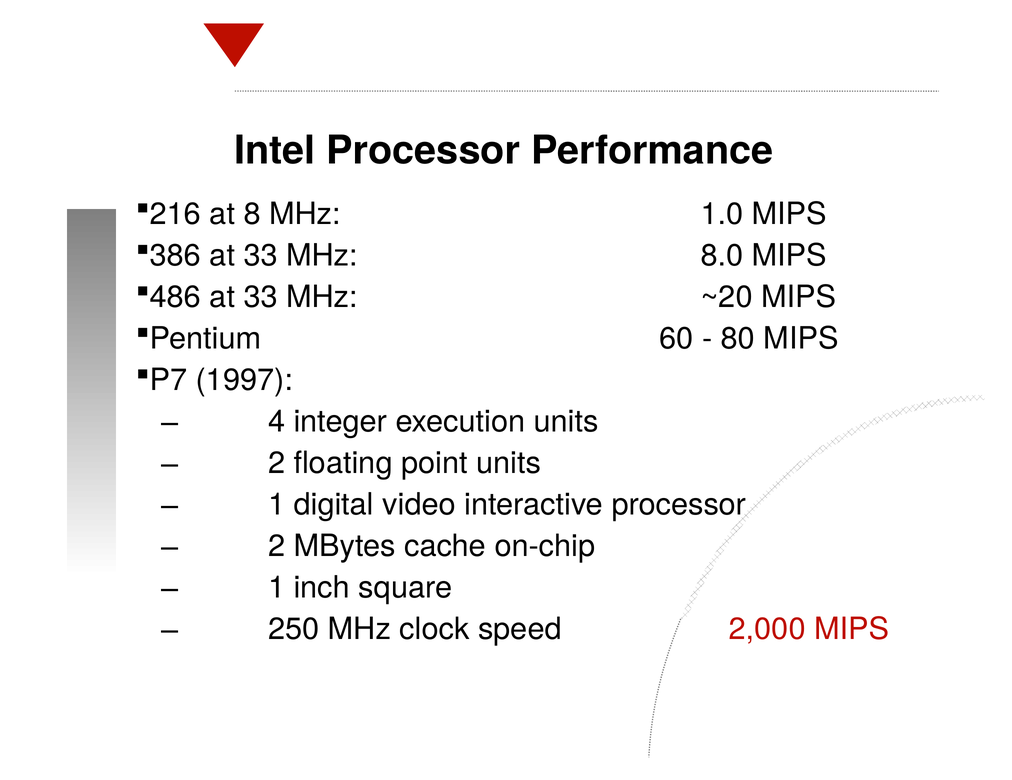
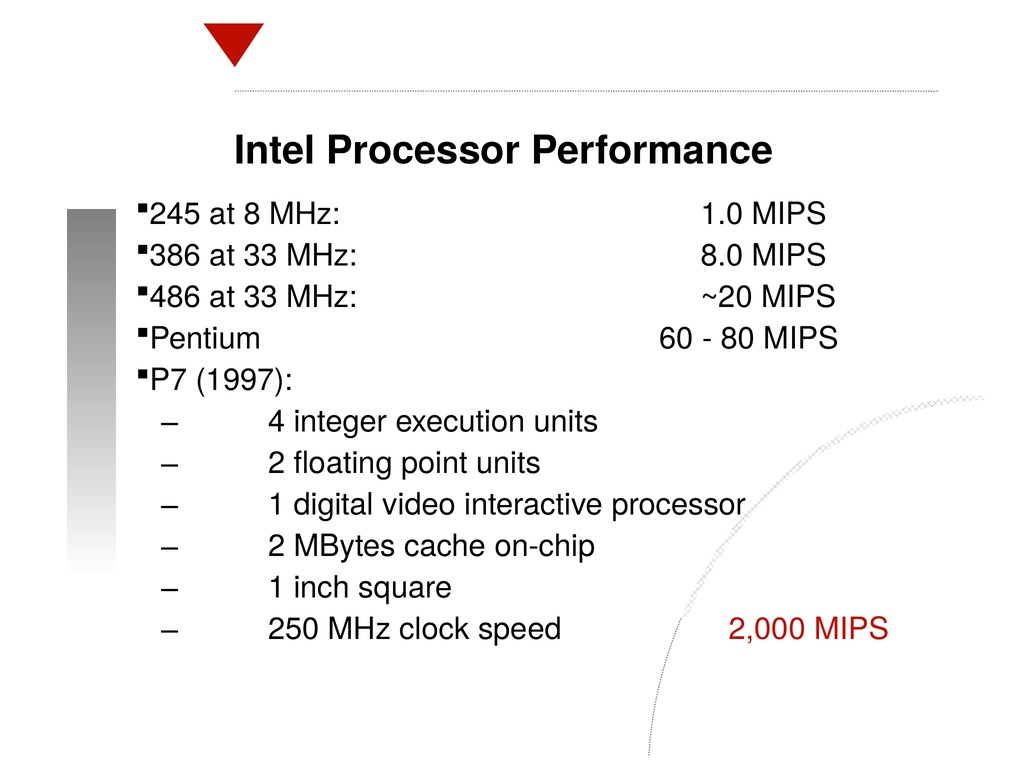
216: 216 -> 245 (175, 214)
